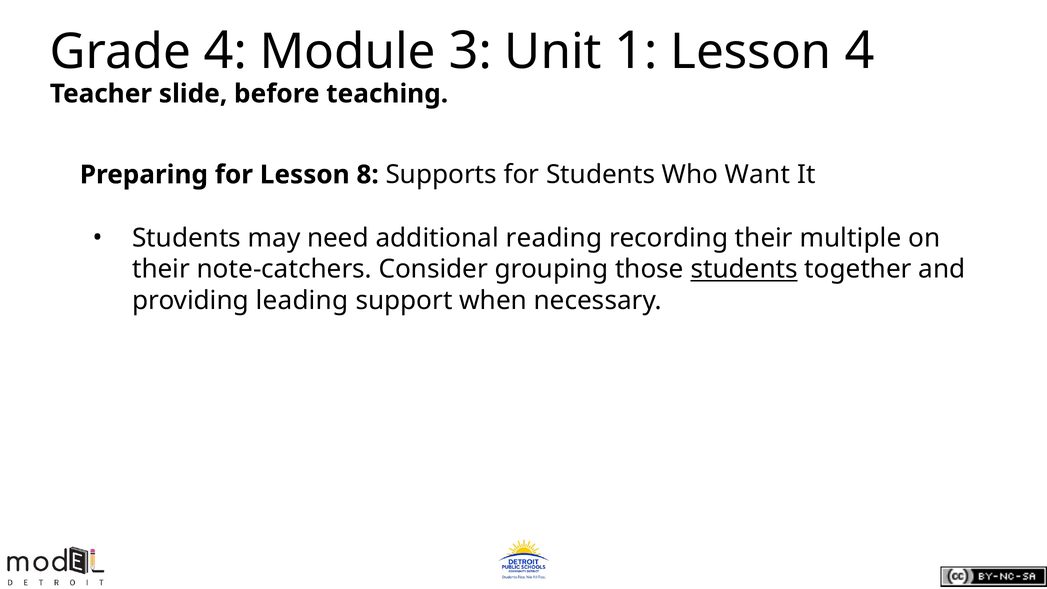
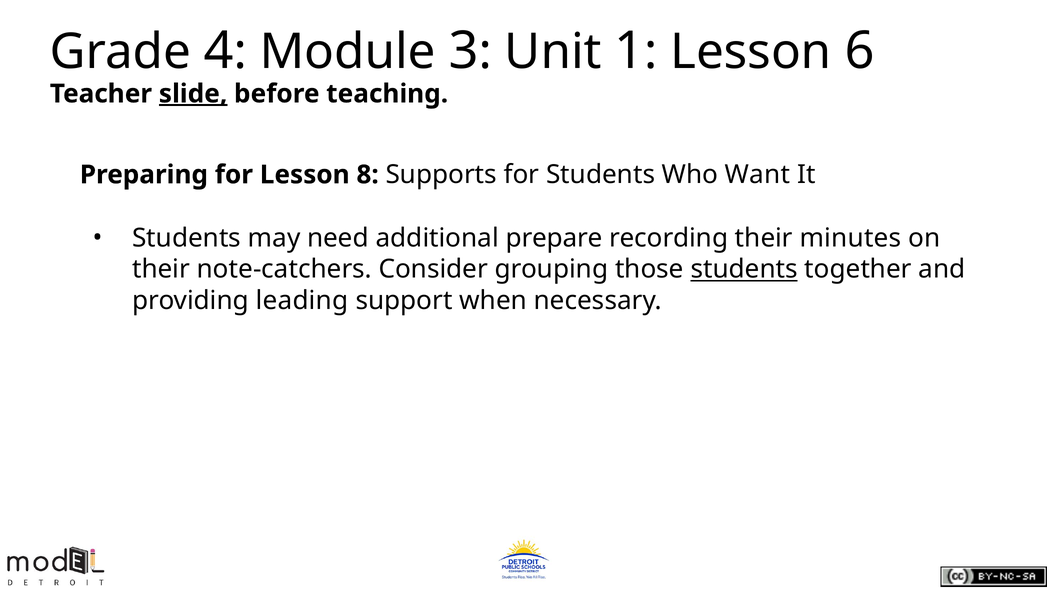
Lesson 4: 4 -> 6 (860, 51)
slide underline: none -> present (193, 94)
reading: reading -> prepare (554, 238)
multiple: multiple -> minutes (850, 238)
